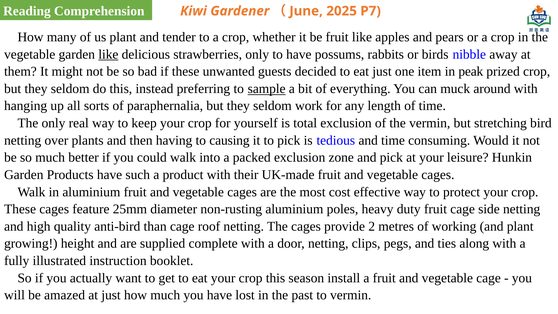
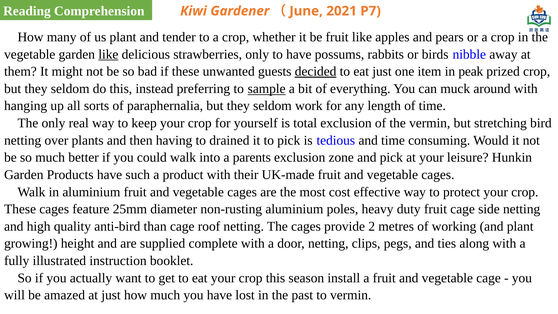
2025: 2025 -> 2021 (342, 11)
decided underline: none -> present (316, 71)
causing: causing -> drained (229, 140)
packed: packed -> parents (252, 157)
